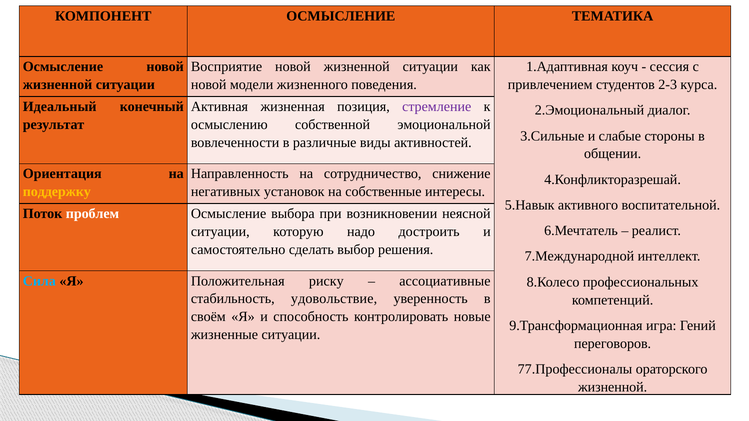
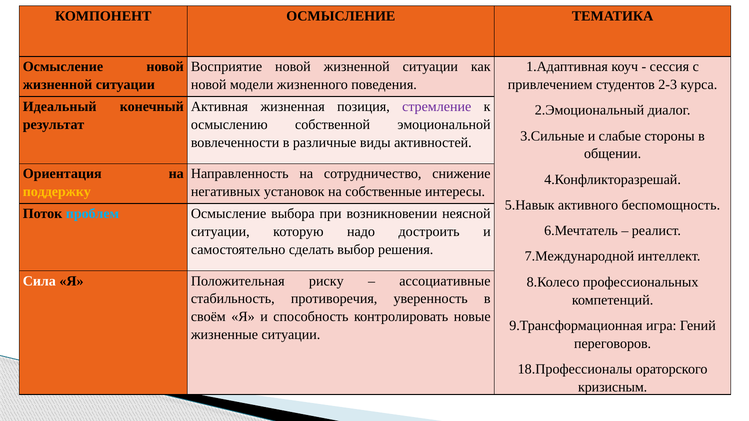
воспитательной: воспитательной -> беспомощность (671, 205)
проблем colour: white -> light blue (92, 214)
Сила colour: light blue -> white (39, 281)
удовольствие: удовольствие -> противоречия (334, 299)
77.Профессионалы: 77.Профессионалы -> 18.Профессионалы (575, 369)
жизненной: жизненной -> кризисным (613, 387)
